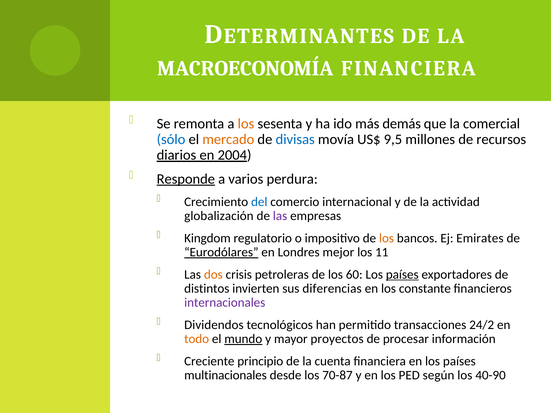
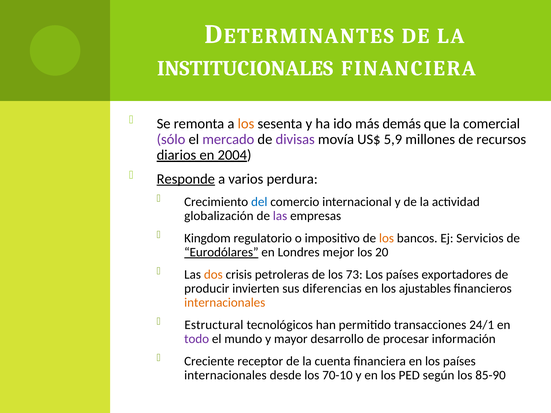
MACROECONOMÍA: MACROECONOMÍA -> INSTITUCIONALES (245, 68)
sólo colour: blue -> purple (171, 139)
mercado colour: orange -> purple (228, 139)
divisas colour: blue -> purple (295, 139)
9,5: 9,5 -> 5,9 (393, 139)
Emirates: Emirates -> Servicios (480, 238)
11: 11 -> 20 (382, 252)
60: 60 -> 73 (354, 275)
países underline: present -> none (402, 275)
distintos: distintos -> producir (207, 289)
constante: constante -> ajustables (425, 289)
internacionales colour: purple -> orange (225, 303)
Dividendos: Dividendos -> Estructural (214, 325)
24/2: 24/2 -> 24/1 (482, 325)
todo colour: orange -> purple (197, 339)
mundo underline: present -> none (243, 339)
proyectos: proyectos -> desarrollo (337, 339)
principio: principio -> receptor (260, 361)
multinacionales: multinacionales -> internacionales (225, 376)
70-87: 70-87 -> 70-10 (337, 376)
40-90: 40-90 -> 85-90 (491, 376)
